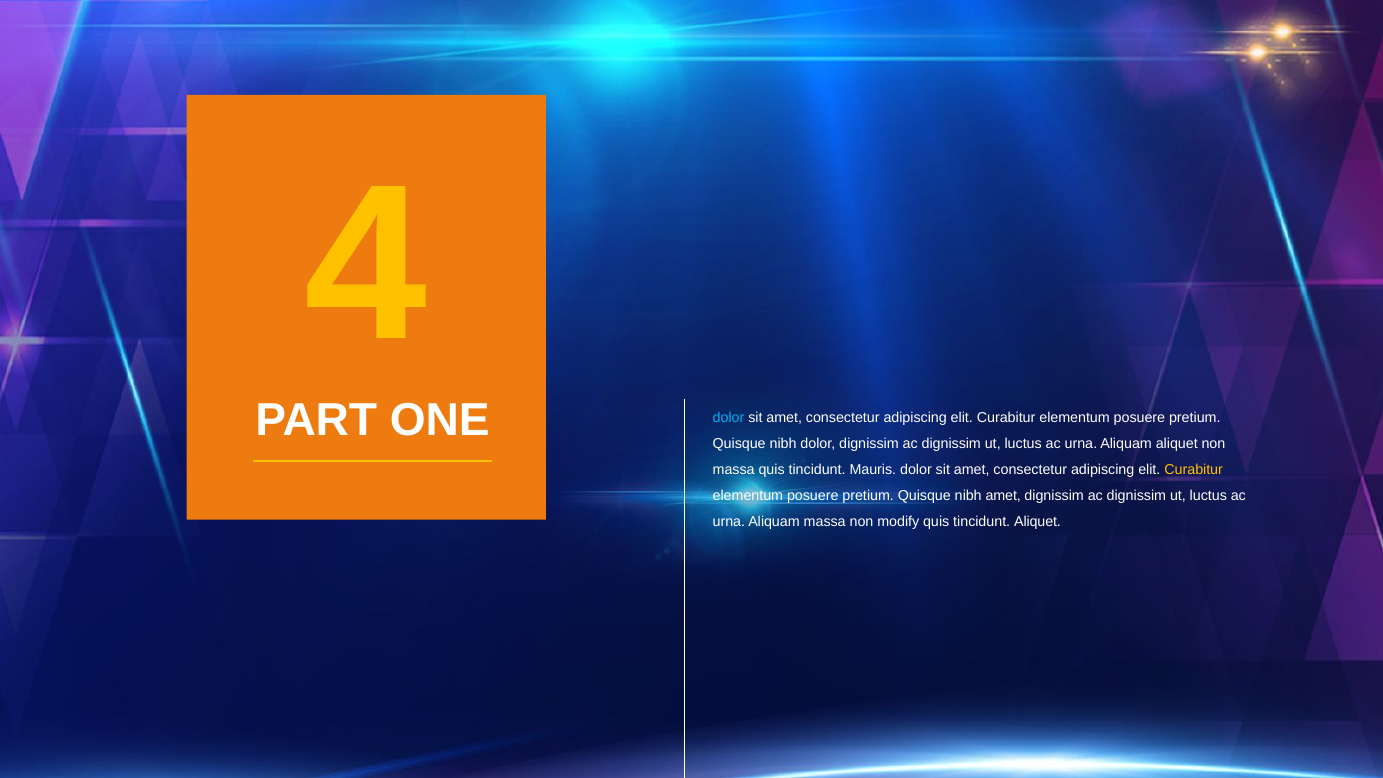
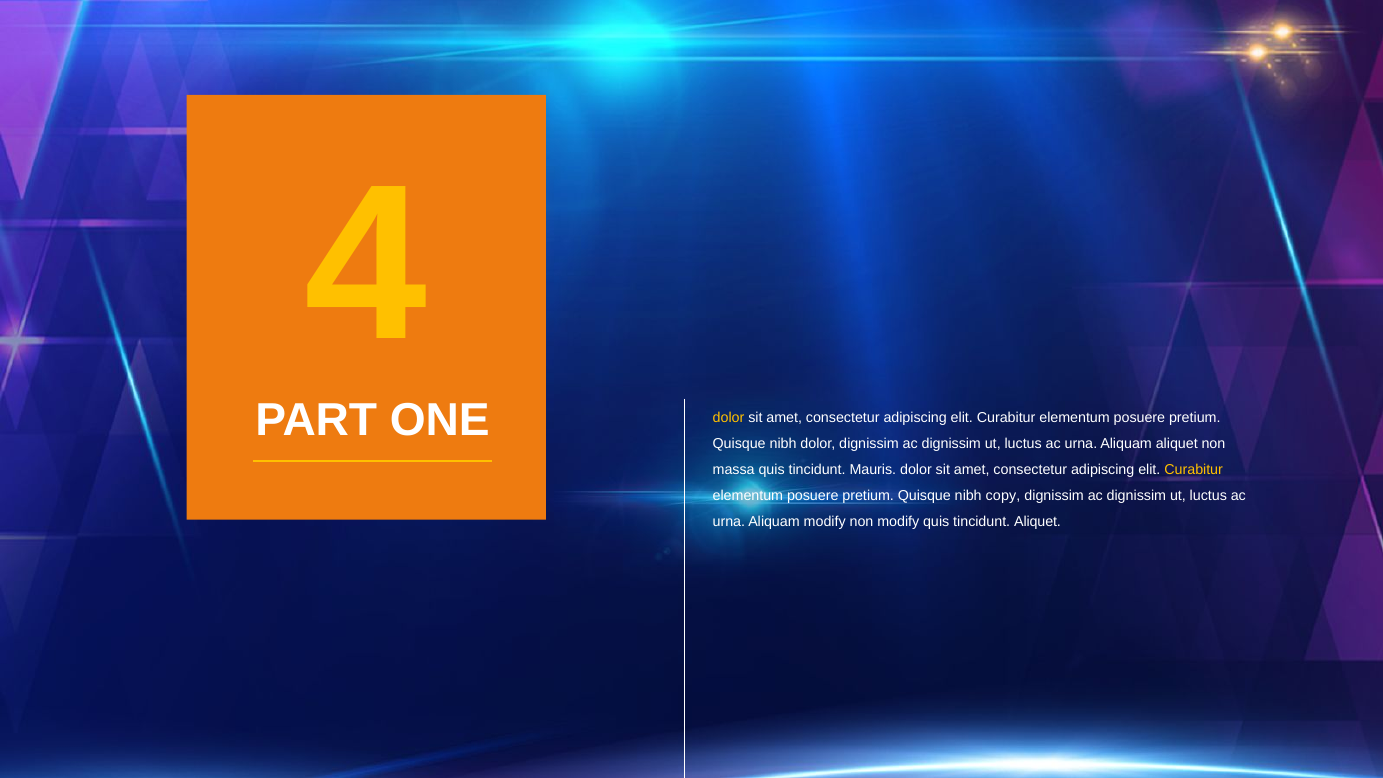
dolor colour: light blue -> yellow (729, 418)
nibh amet: amet -> copy (1003, 495)
Aliquam massa: massa -> modify (825, 521)
